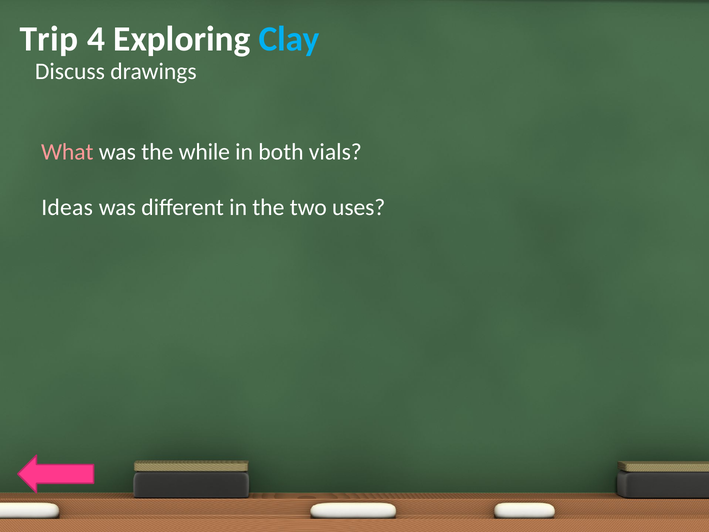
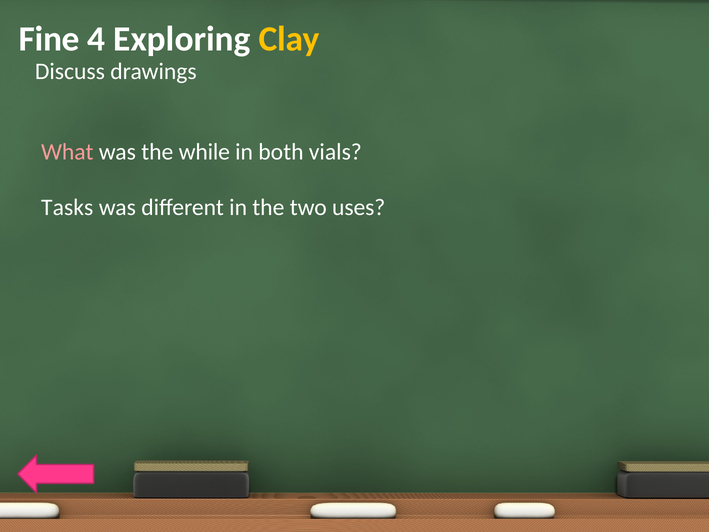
Trip: Trip -> Fine (49, 39)
Clay colour: light blue -> yellow (289, 39)
Ideas: Ideas -> Tasks (67, 207)
